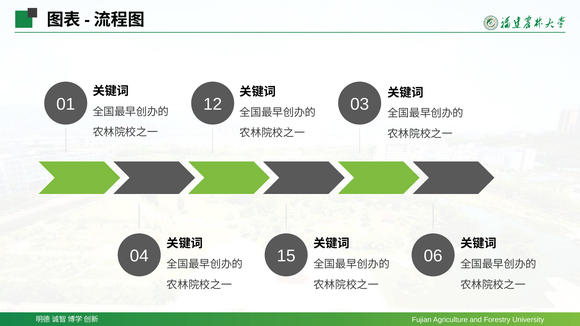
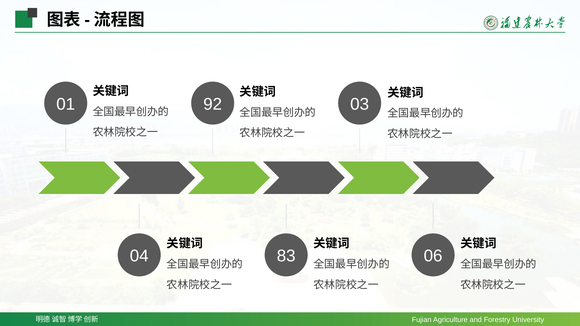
12: 12 -> 92 (213, 104)
15: 15 -> 83 (286, 256)
